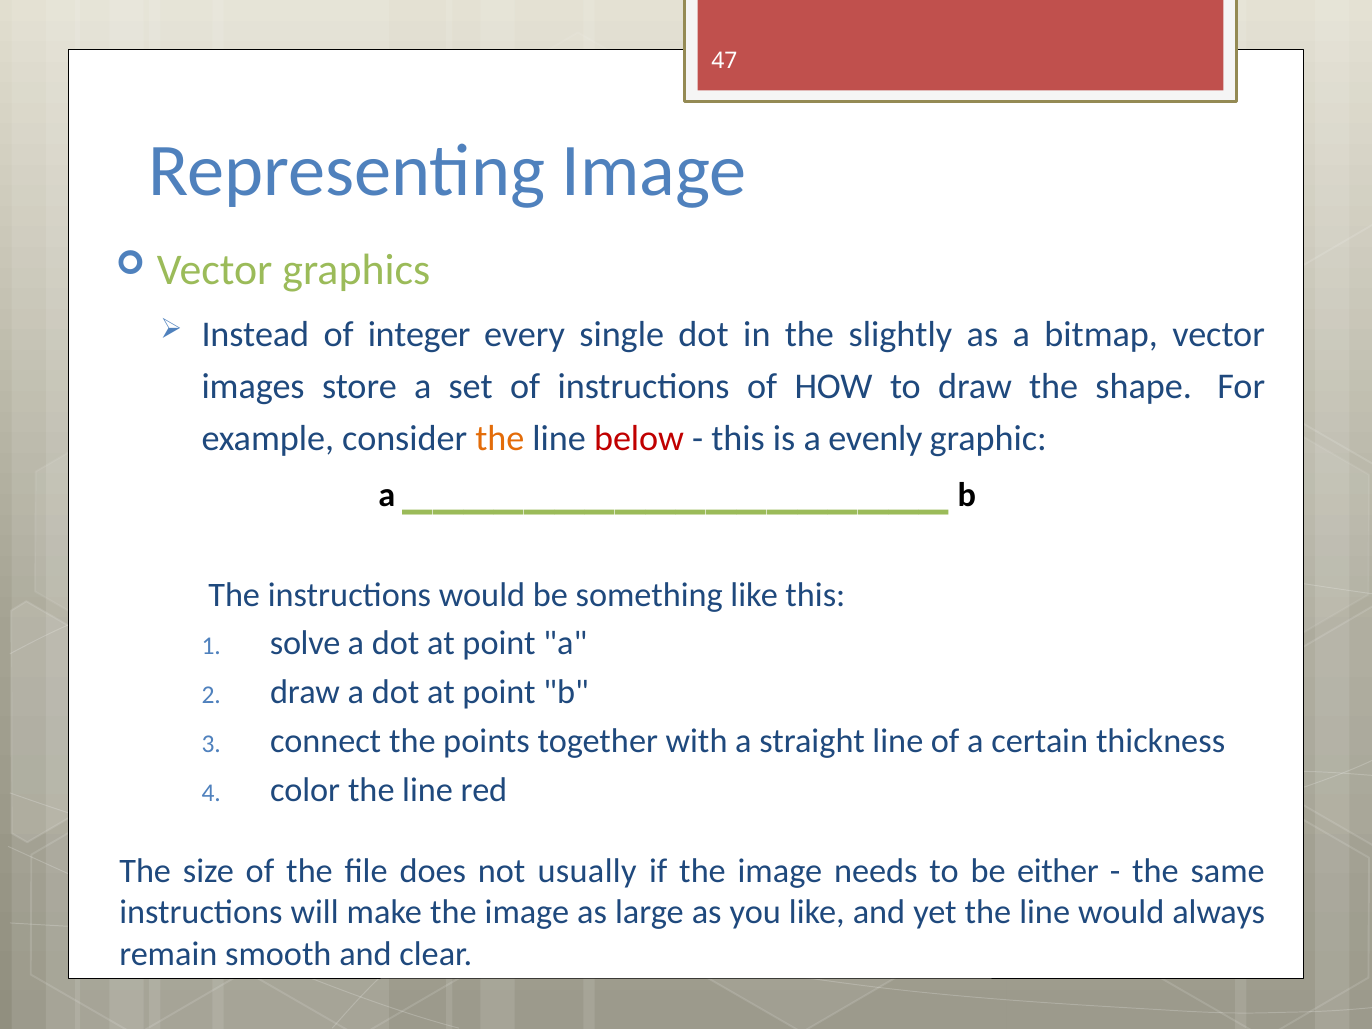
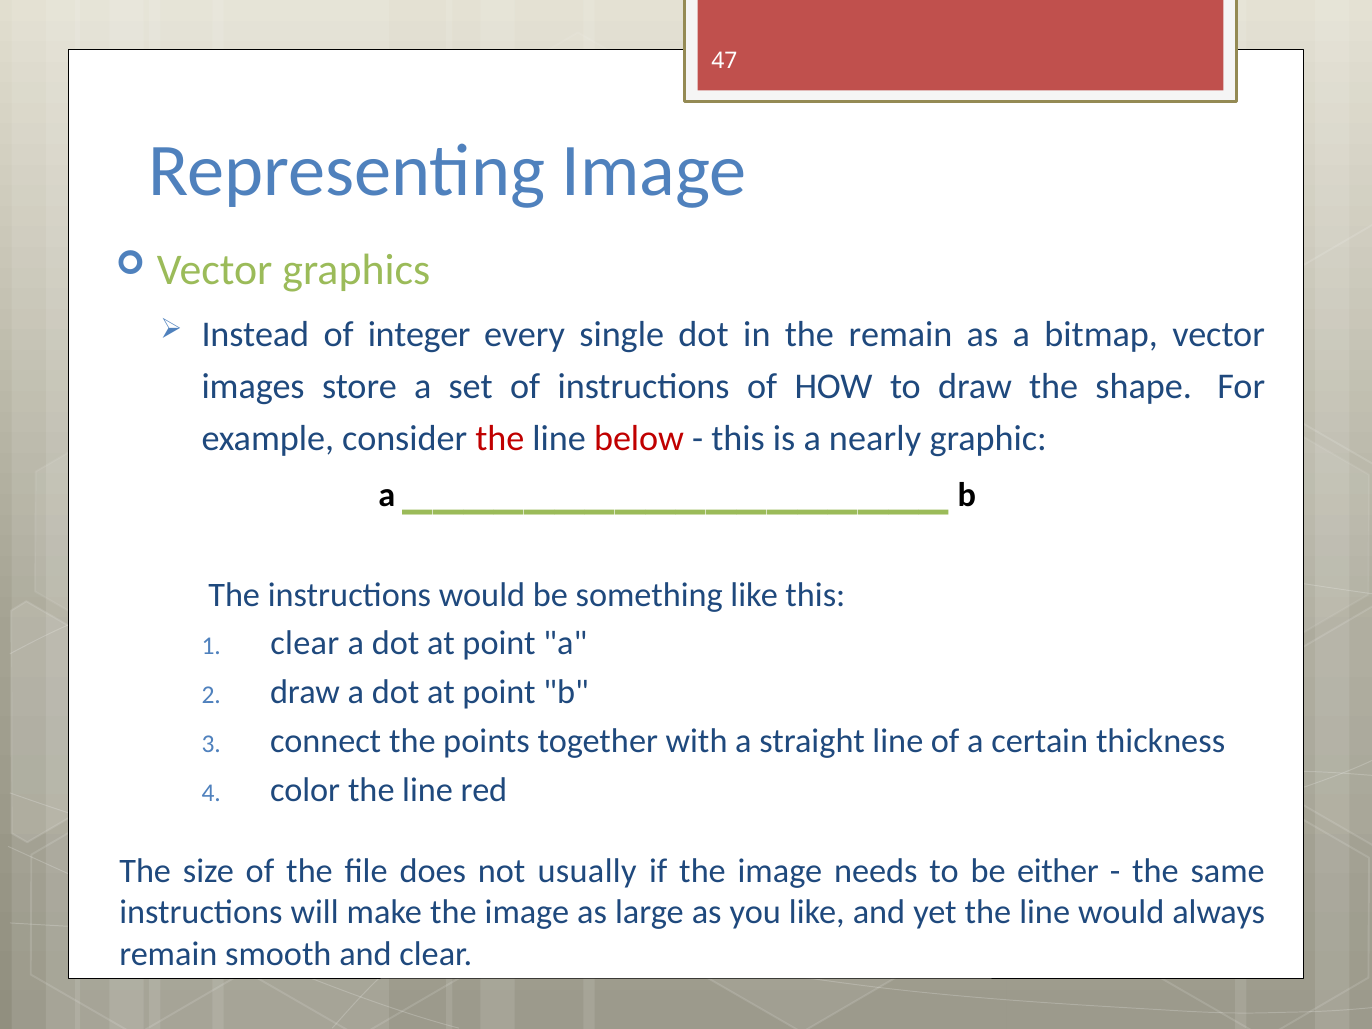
the slightly: slightly -> remain (900, 334)
the colour: orange -> red (500, 438)
evenly: evenly -> nearly (875, 438)
solve: solve -> clear (305, 644)
